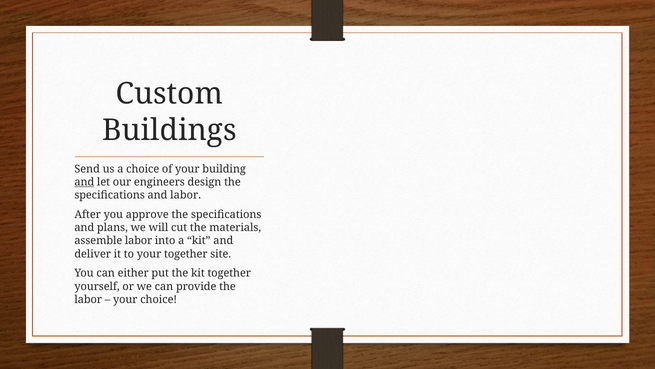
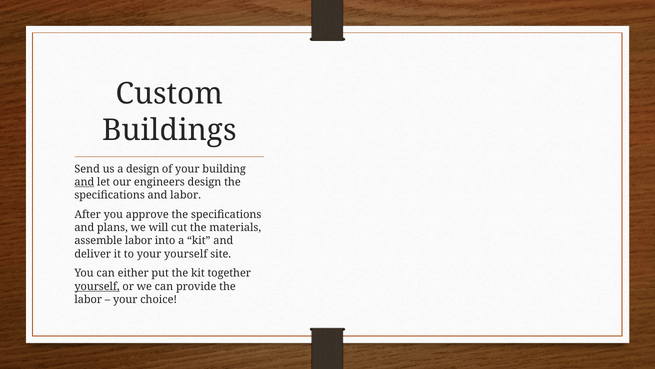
a choice: choice -> design (143, 169)
your together: together -> yourself (186, 254)
yourself underline: none -> present (97, 286)
